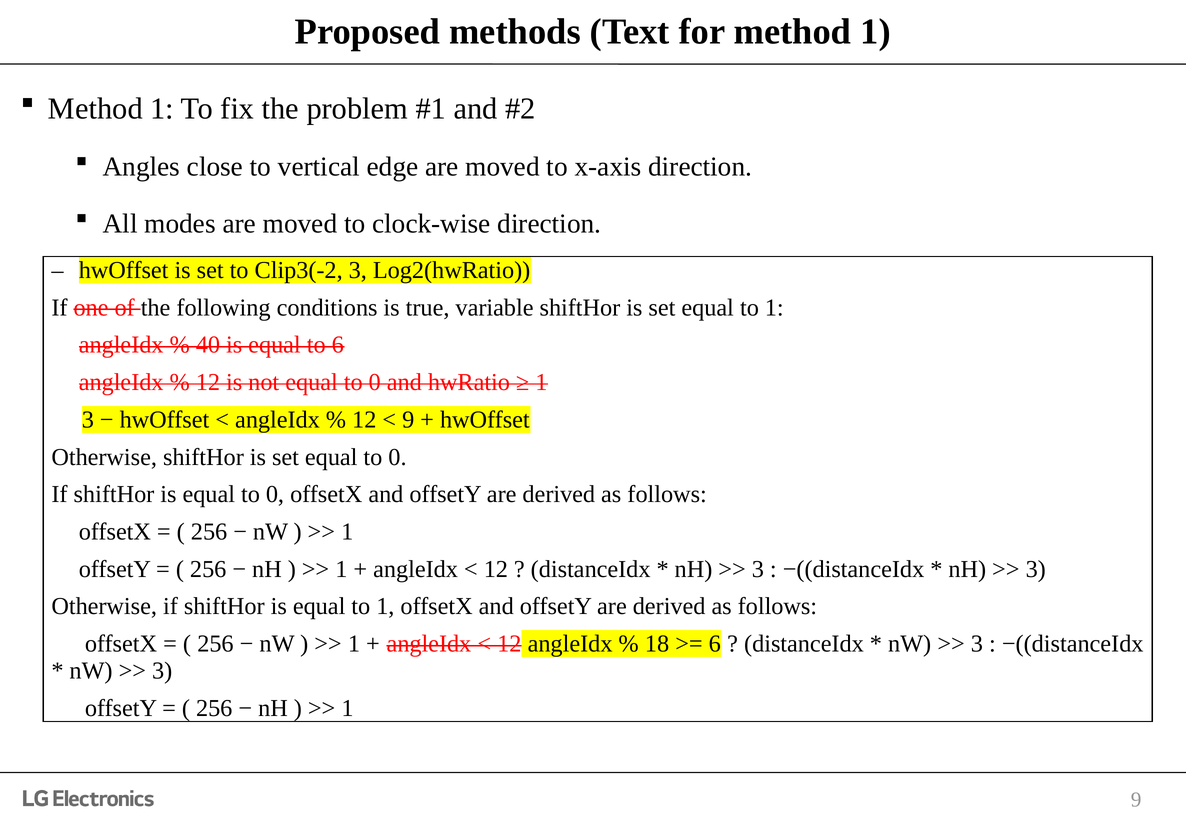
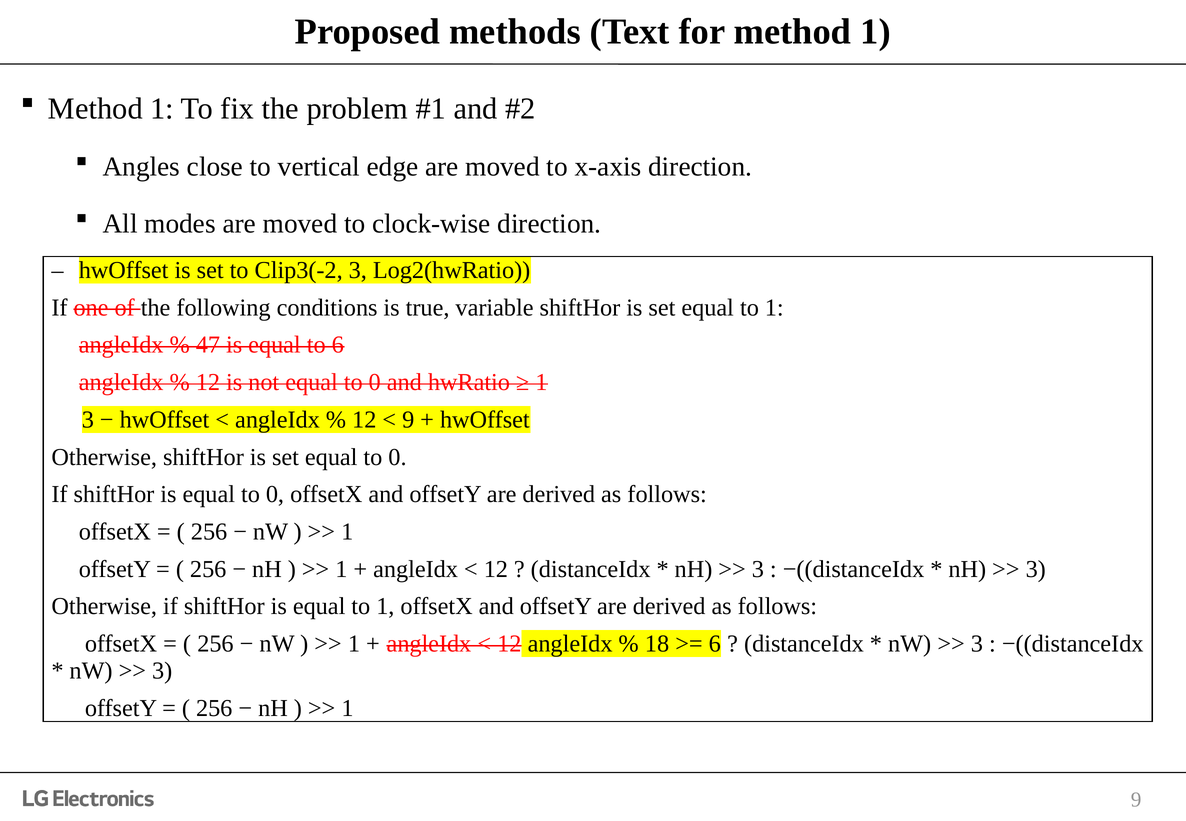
40: 40 -> 47 (208, 345)
